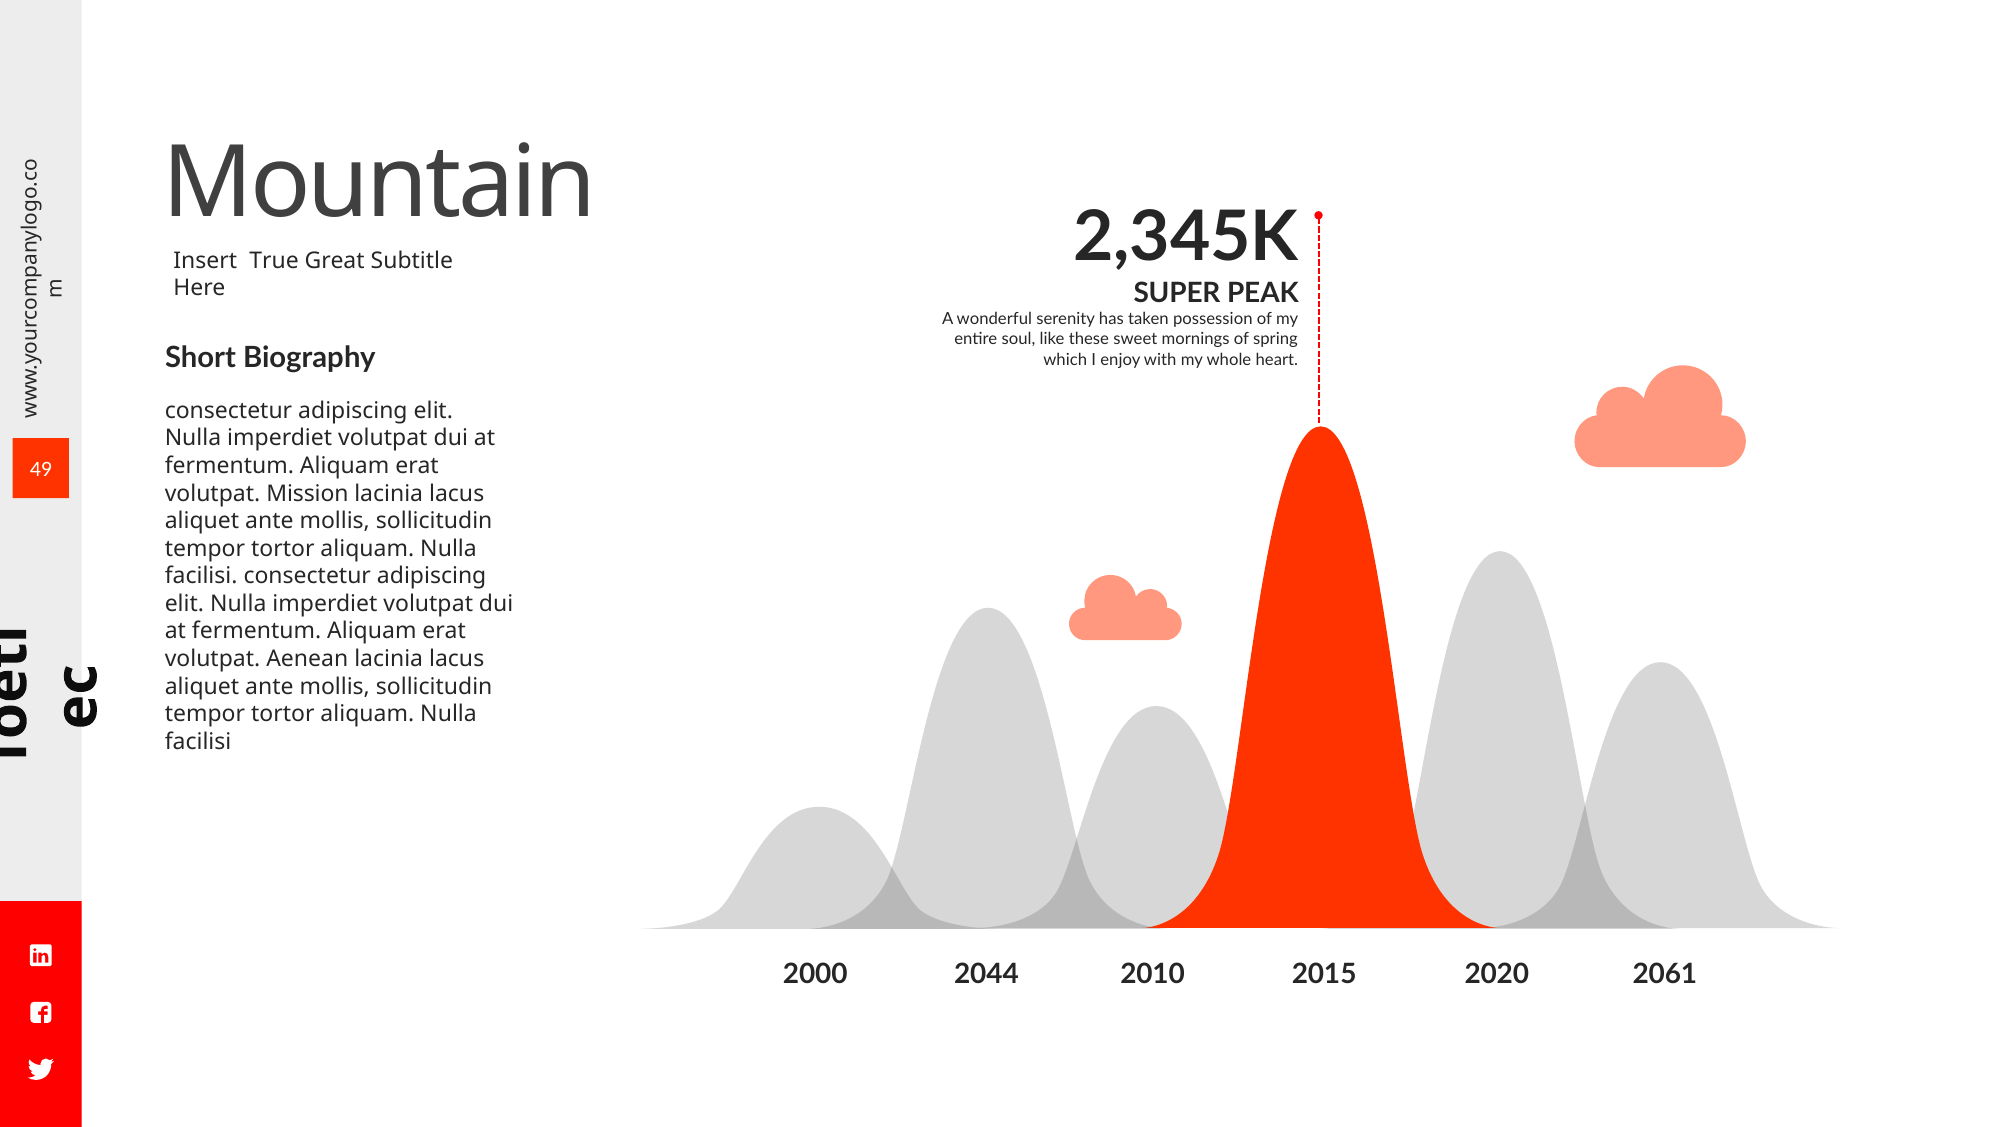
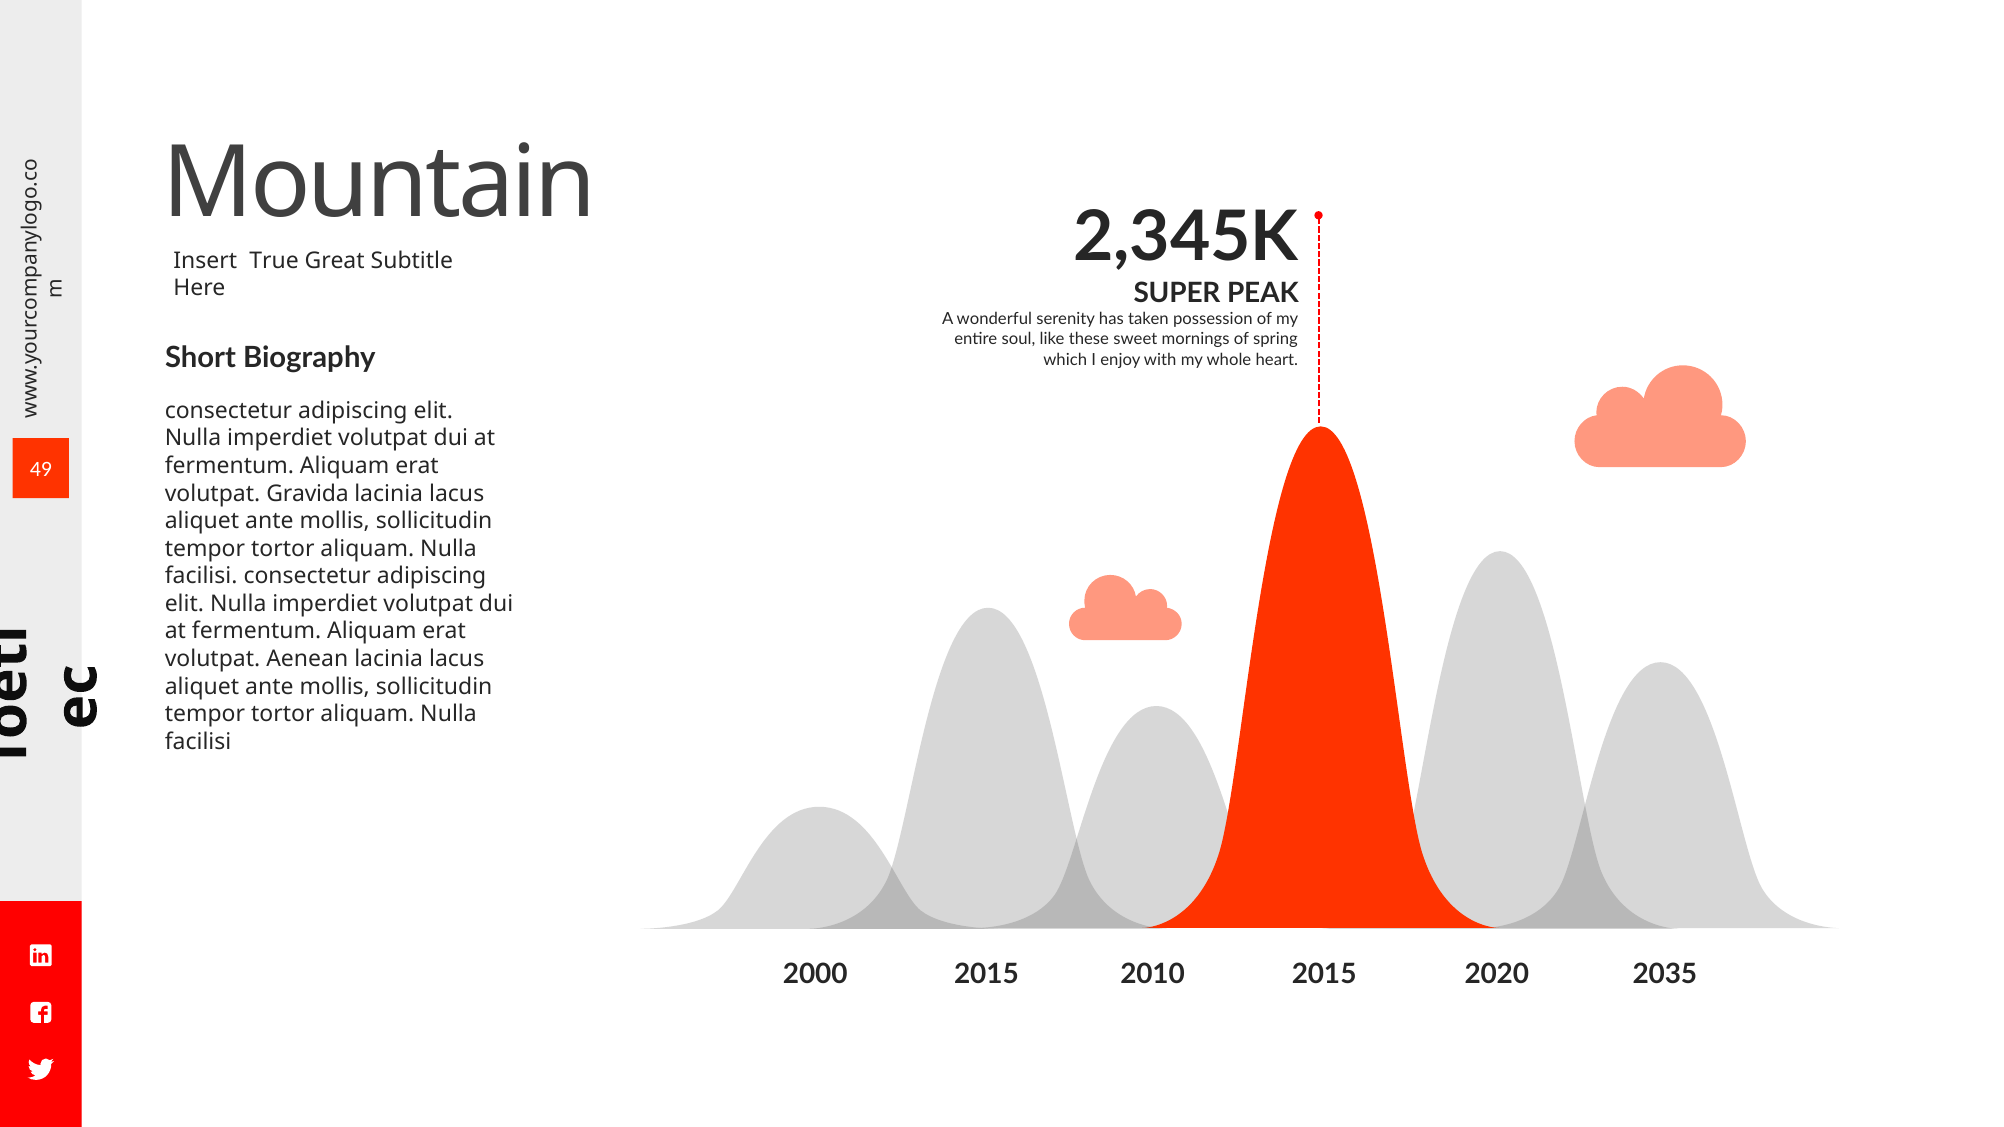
Mission: Mission -> Gravida (308, 494)
2000 2044: 2044 -> 2015 (986, 974)
2061: 2061 -> 2035 (1665, 974)
